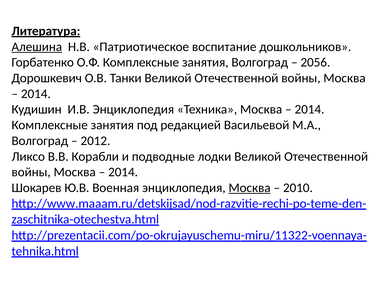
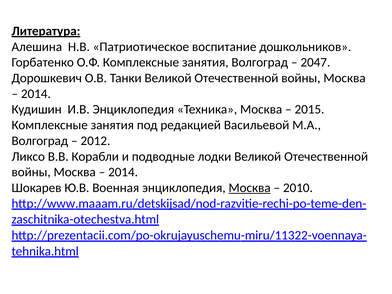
Алешина underline: present -> none (37, 47)
2056: 2056 -> 2047 (315, 62)
2014: 2014 -> 2015 (310, 109)
